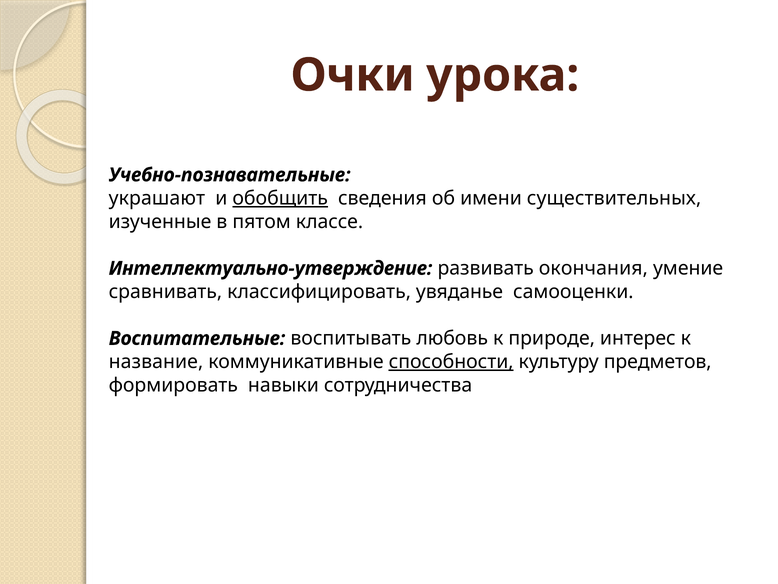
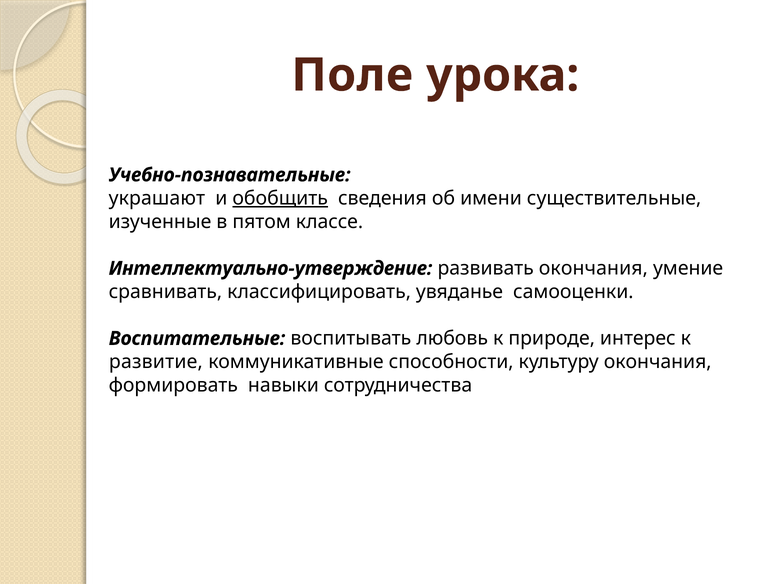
Очки: Очки -> Поле (352, 75)
существительных: существительных -> существительные (614, 198)
название: название -> развитие (156, 362)
способности underline: present -> none (451, 362)
культуру предметов: предметов -> окончания (658, 362)
